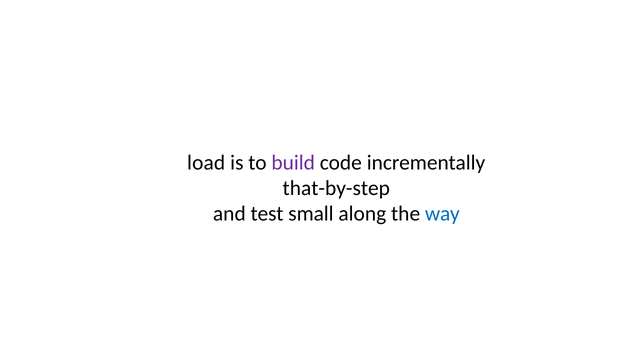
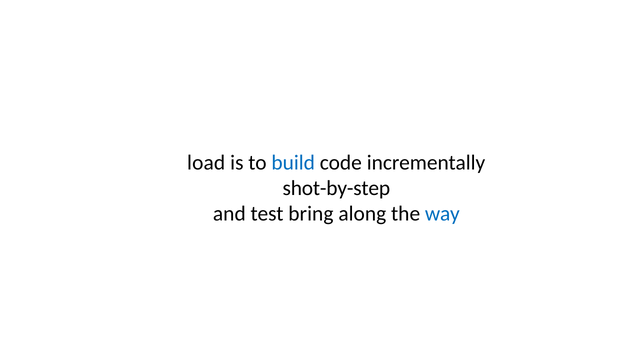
build colour: purple -> blue (293, 163)
that-by-step: that-by-step -> shot-by-step (336, 188)
small: small -> bring (311, 214)
